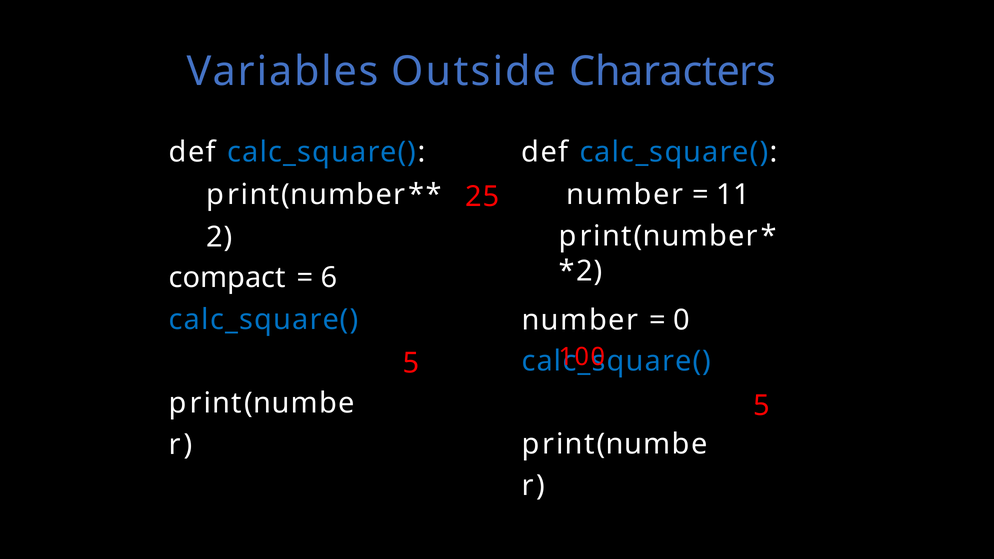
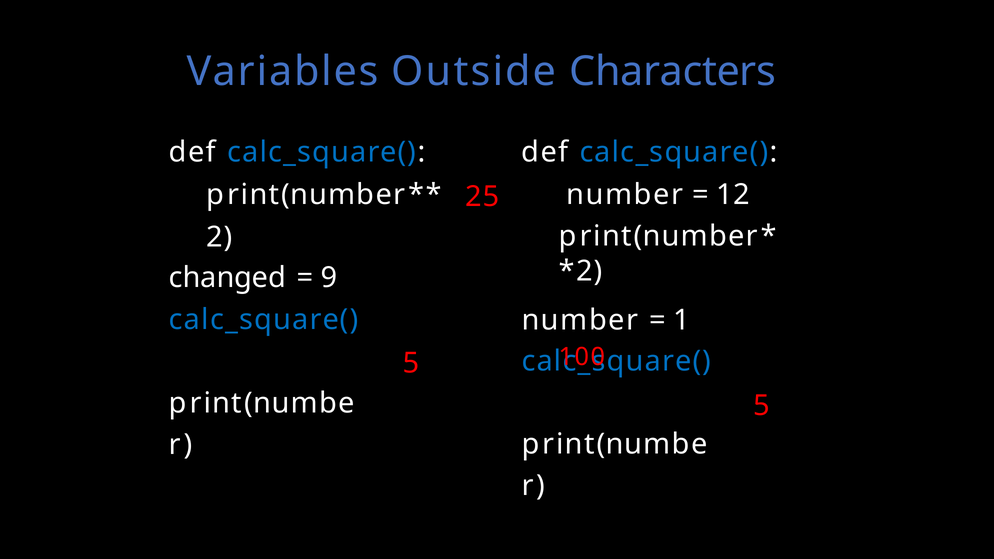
11: 11 -> 12 (733, 195)
compact: compact -> changed (227, 278)
6: 6 -> 9 (329, 278)
0: 0 -> 1 (681, 320)
